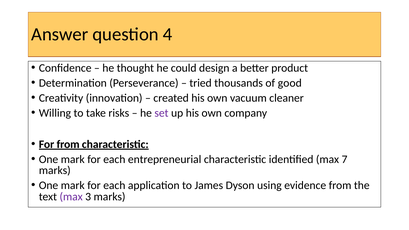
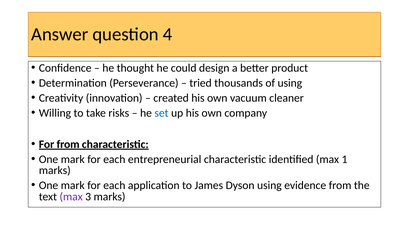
of good: good -> using (290, 83)
set colour: purple -> blue (161, 113)
7: 7 -> 1 (345, 159)
